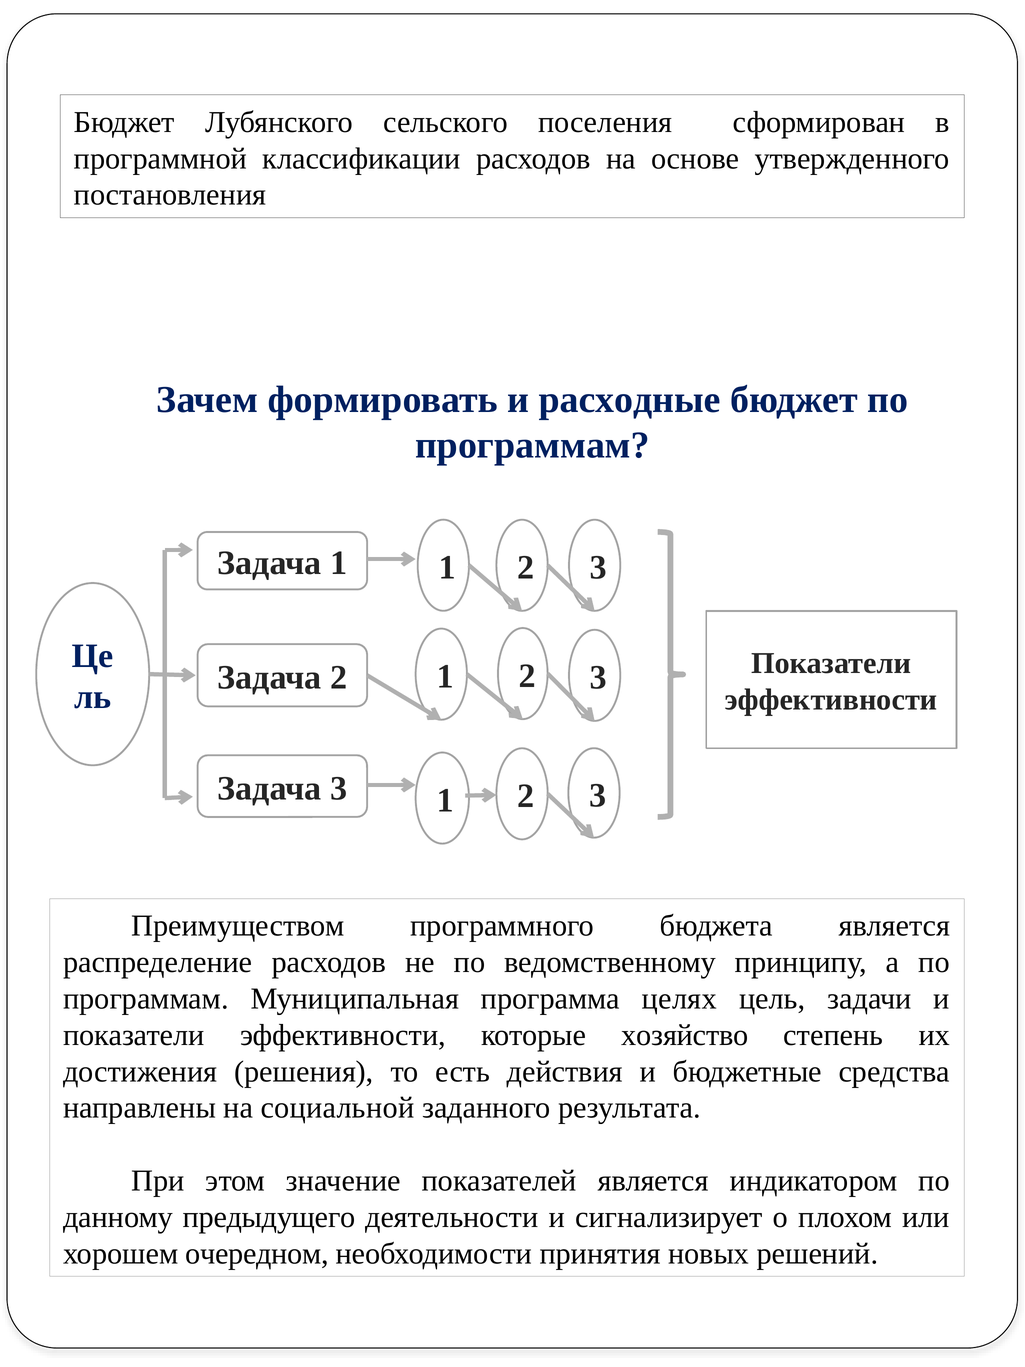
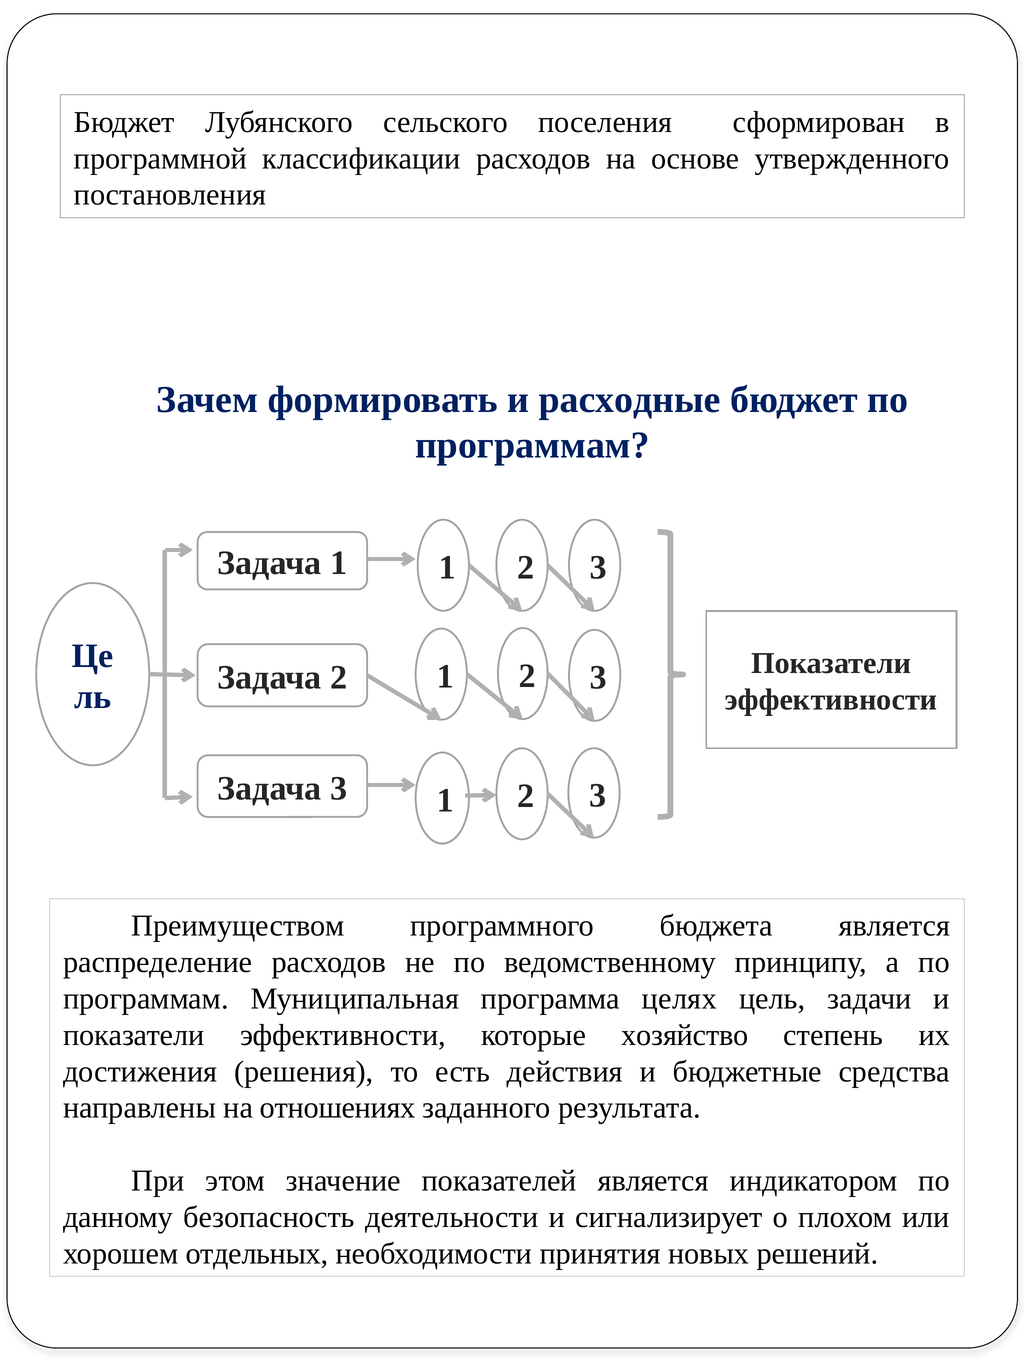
социальной: социальной -> отношениях (338, 1108)
предыдущего: предыдущего -> безопасность (269, 1217)
очередном: очередном -> отдельных (257, 1253)
